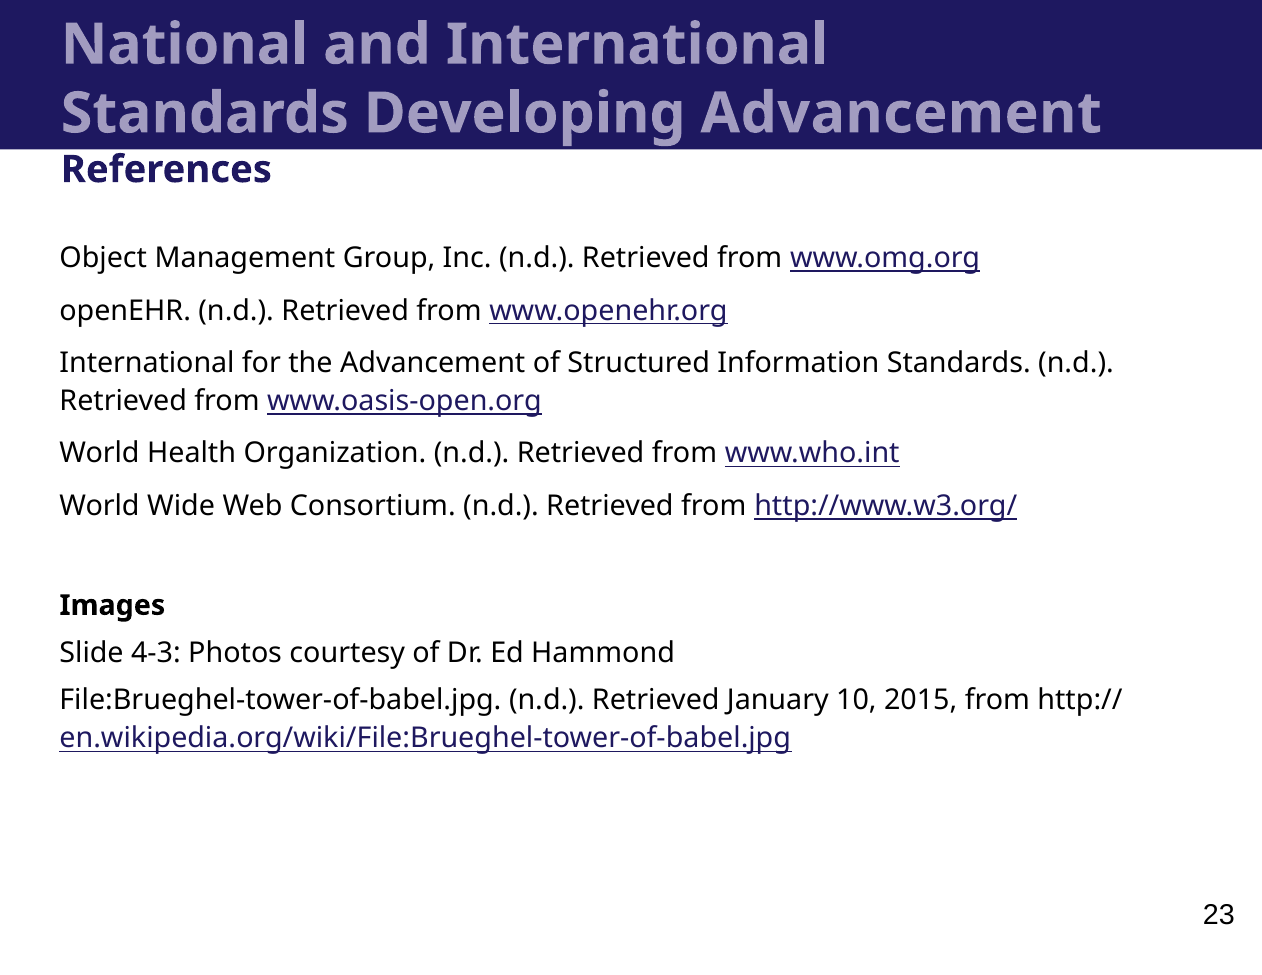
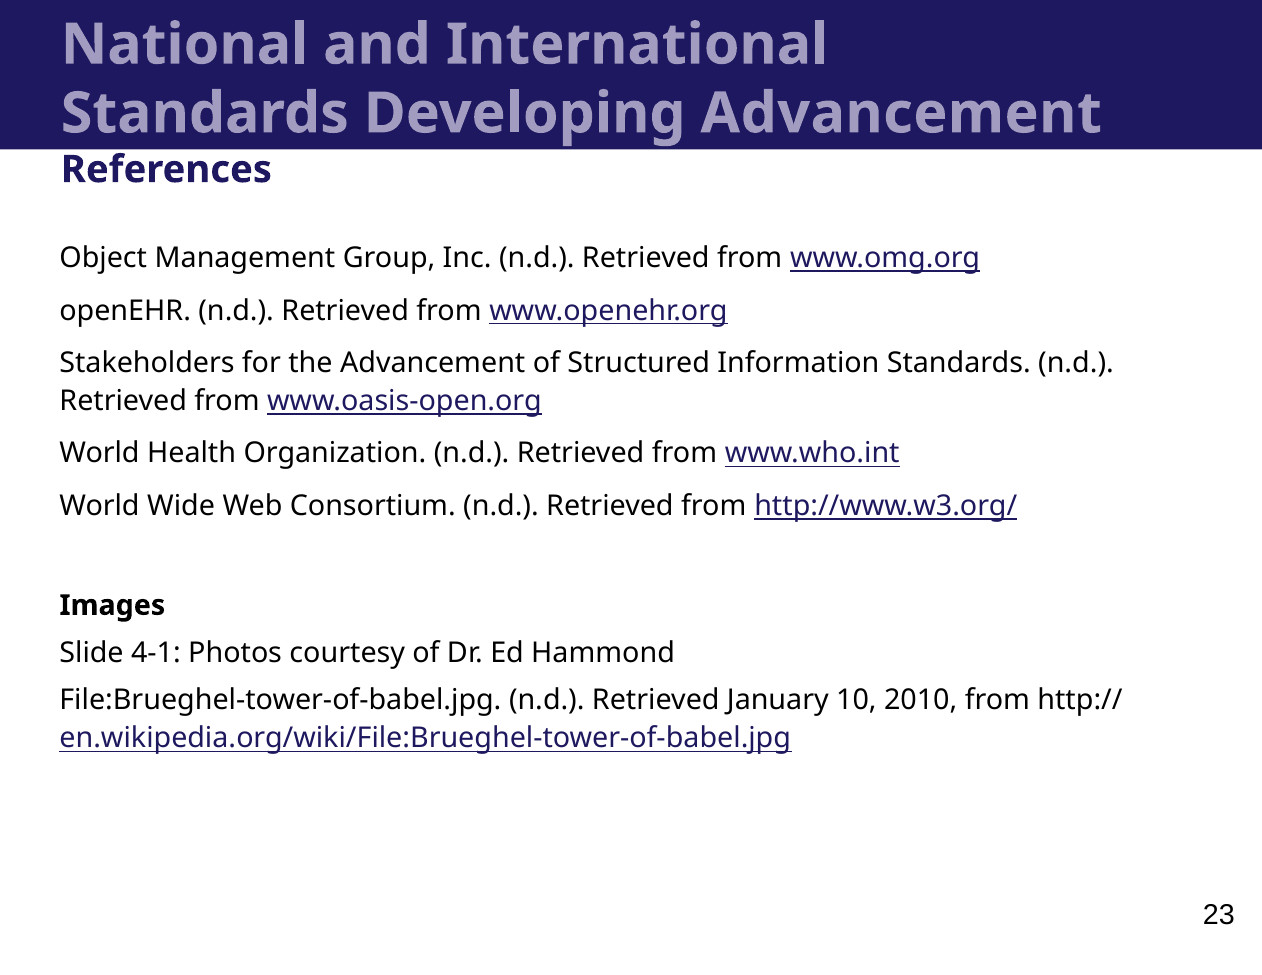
International: International -> Stakeholders (147, 363)
4-3: 4-3 -> 4-1 (156, 653)
2015: 2015 -> 2010 (921, 700)
